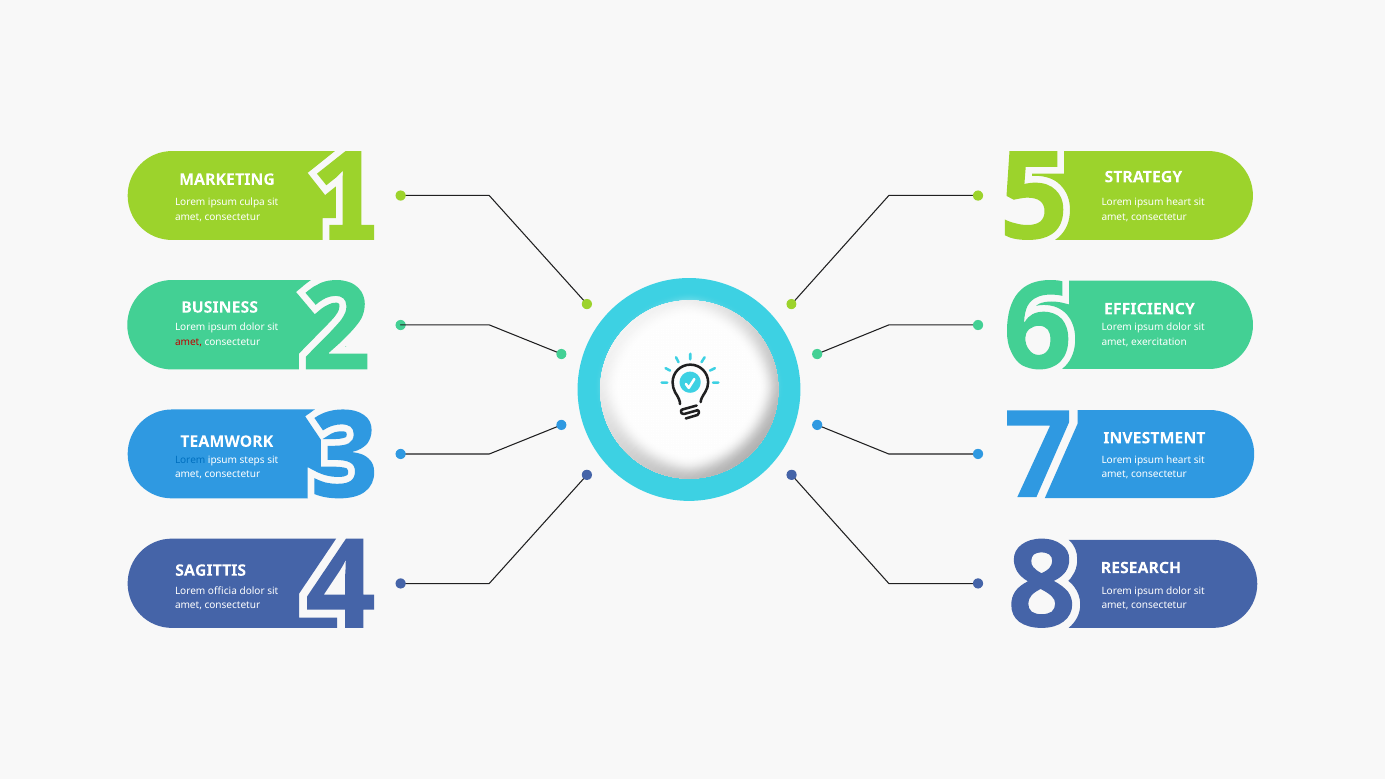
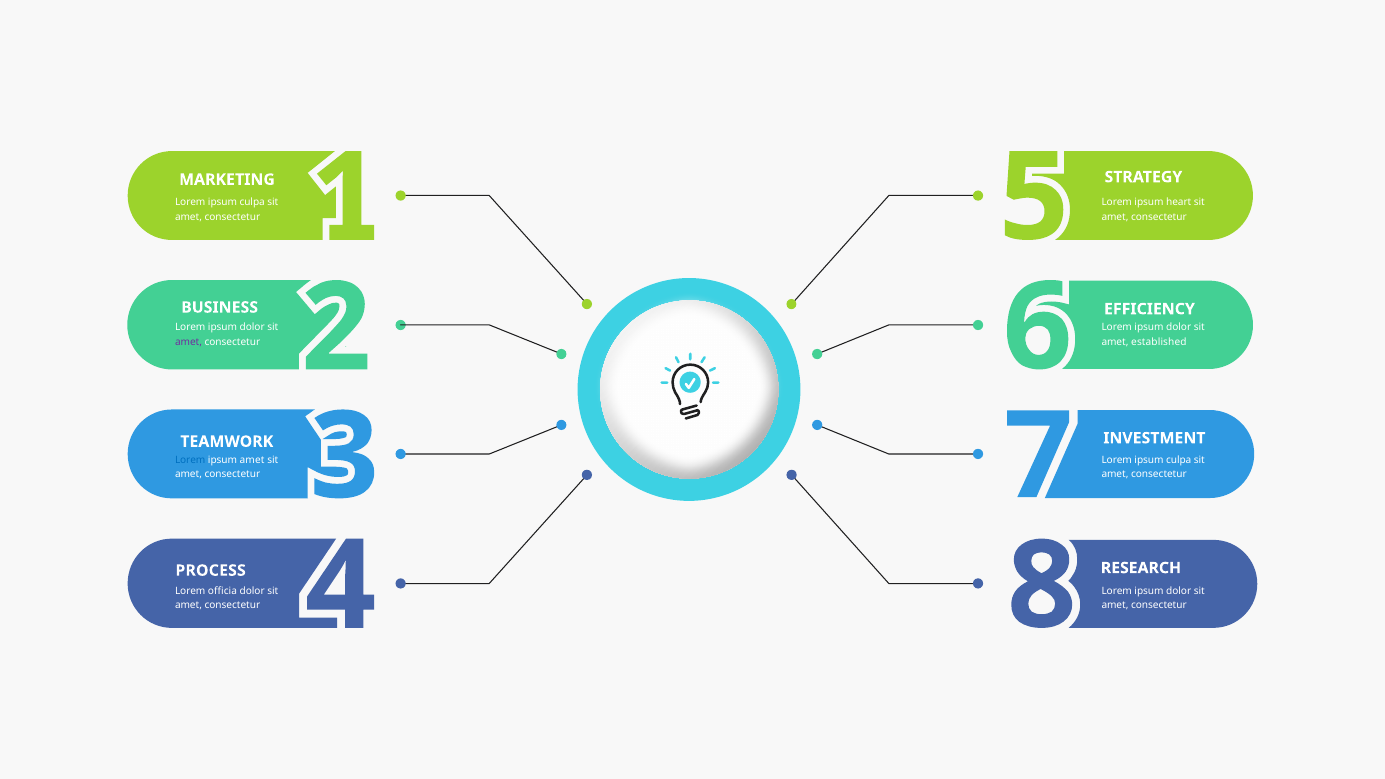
amet colour: red -> purple (189, 342)
exercitation: exercitation -> established (1159, 342)
ipsum steps: steps -> amet (252, 460)
heart: heart -> culpa (1179, 460)
SAGITTIS: SAGITTIS -> PROCESS (211, 571)
